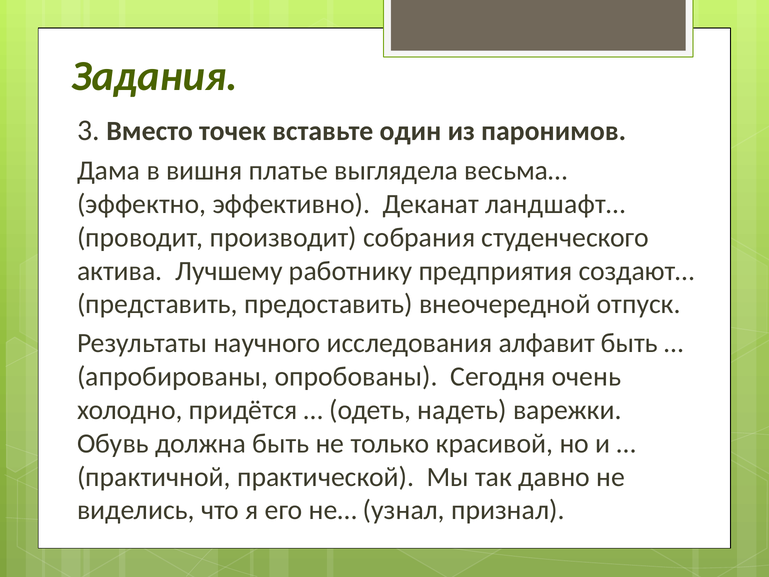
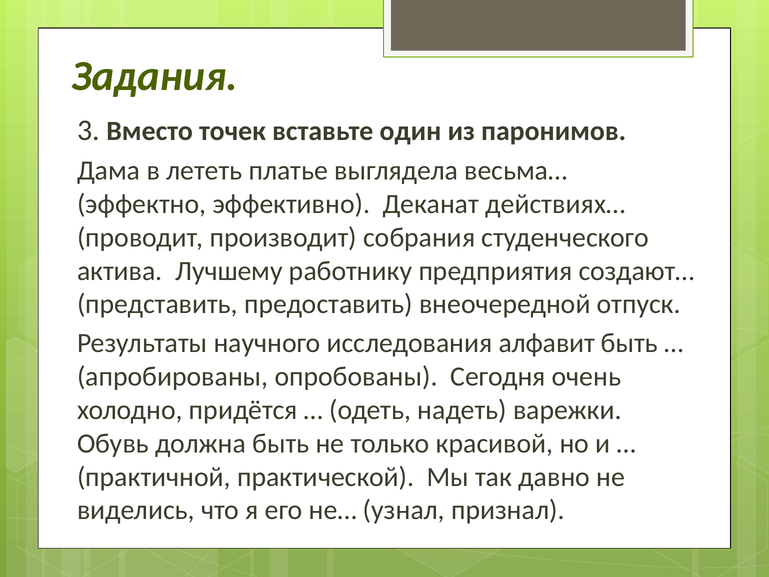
вишня: вишня -> лететь (204, 171)
ландшафт…: ландшафт… -> действиях… (555, 204)
